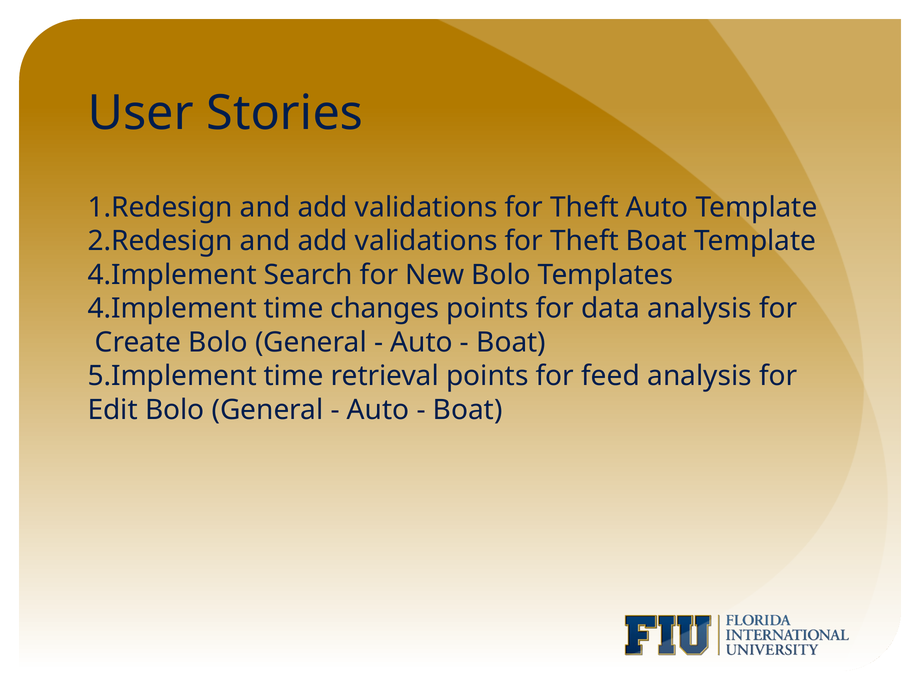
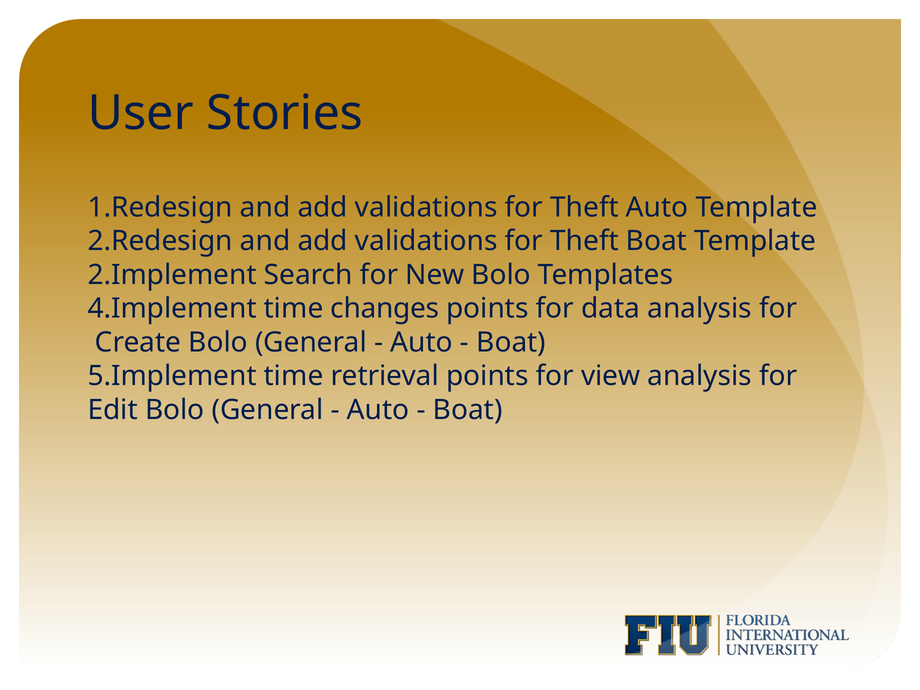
4.Implement: 4.Implement -> 2.Implement (172, 275)
feed: feed -> view (611, 376)
